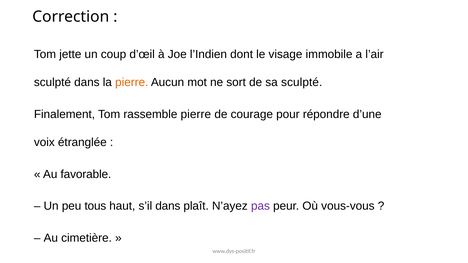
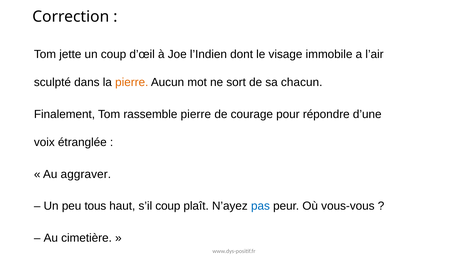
sa sculpté: sculpté -> chacun (302, 82)
favorable: favorable -> aggraver (86, 174)
s’il dans: dans -> coup (168, 206)
pas colour: purple -> blue (260, 206)
